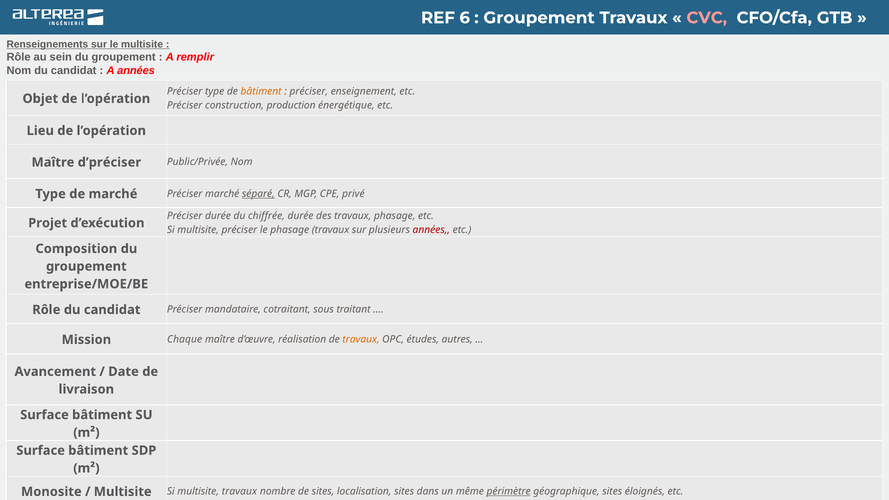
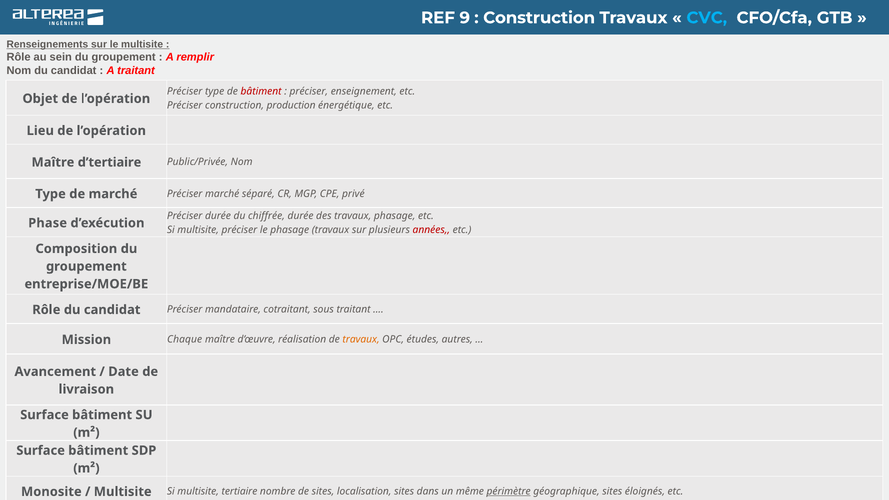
6: 6 -> 9 (465, 18)
Groupement: Groupement -> Construction (539, 18)
CVC colour: pink -> light blue (707, 18)
A années: années -> traitant (136, 71)
bâtiment colour: orange -> red (261, 92)
d’préciser: d’préciser -> d’tertiaire (109, 162)
séparé underline: present -> none (258, 194)
Projet: Projet -> Phase (48, 223)
multisite travaux: travaux -> tertiaire (239, 492)
